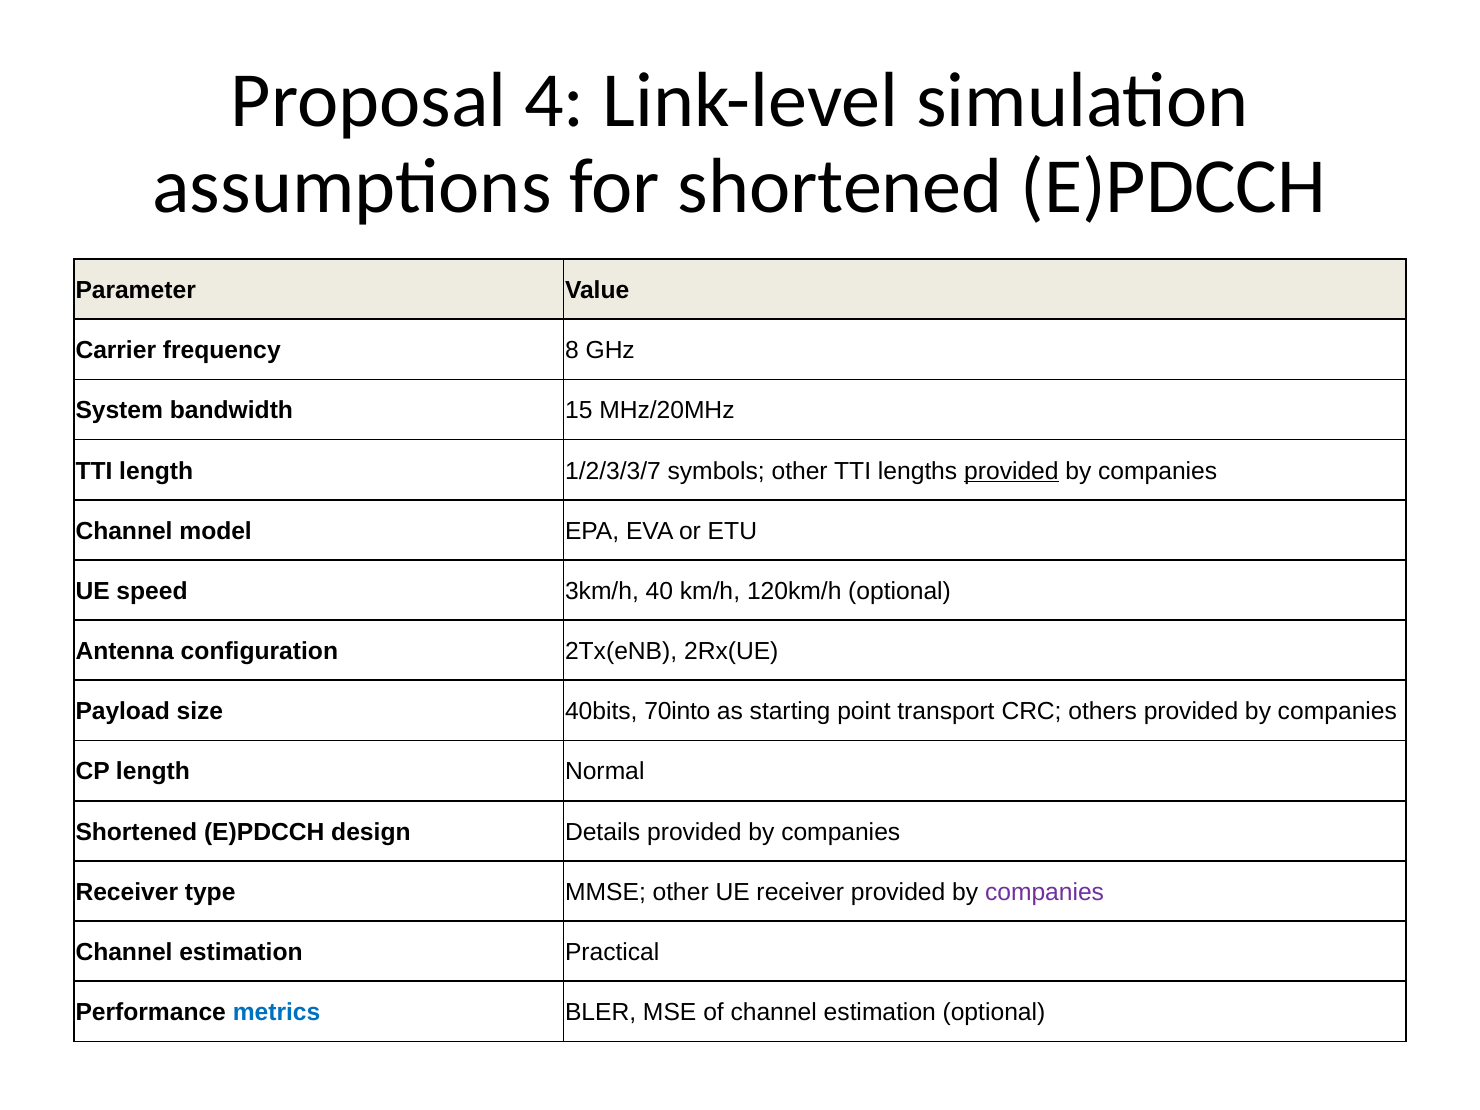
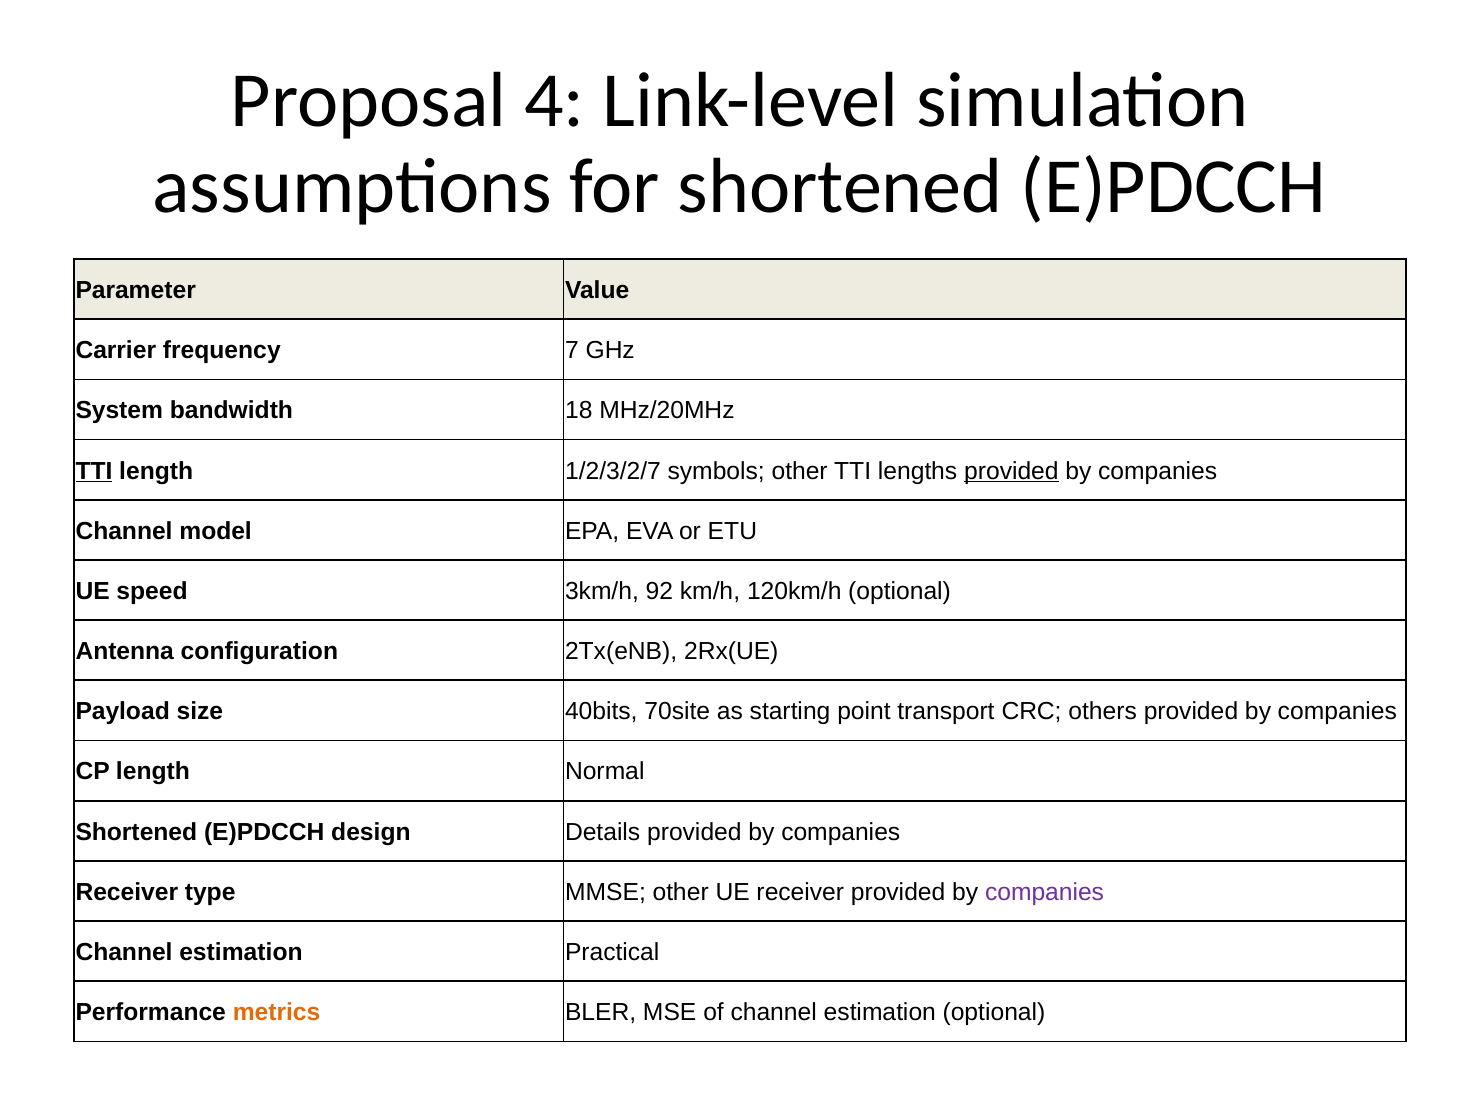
8: 8 -> 7 (572, 351)
15: 15 -> 18 (579, 411)
TTI underline: none -> present (94, 471)
1/2/3/3/7: 1/2/3/3/7 -> 1/2/3/2/7 (613, 471)
40: 40 -> 92 (659, 591)
70into: 70into -> 70site (677, 712)
metrics colour: blue -> orange (277, 1013)
